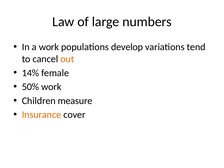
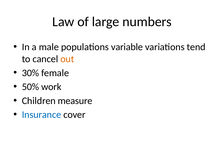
a work: work -> male (49, 47)
develop: develop -> variable (127, 47)
14%: 14% -> 30% (30, 73)
Insurance colour: orange -> blue (41, 115)
